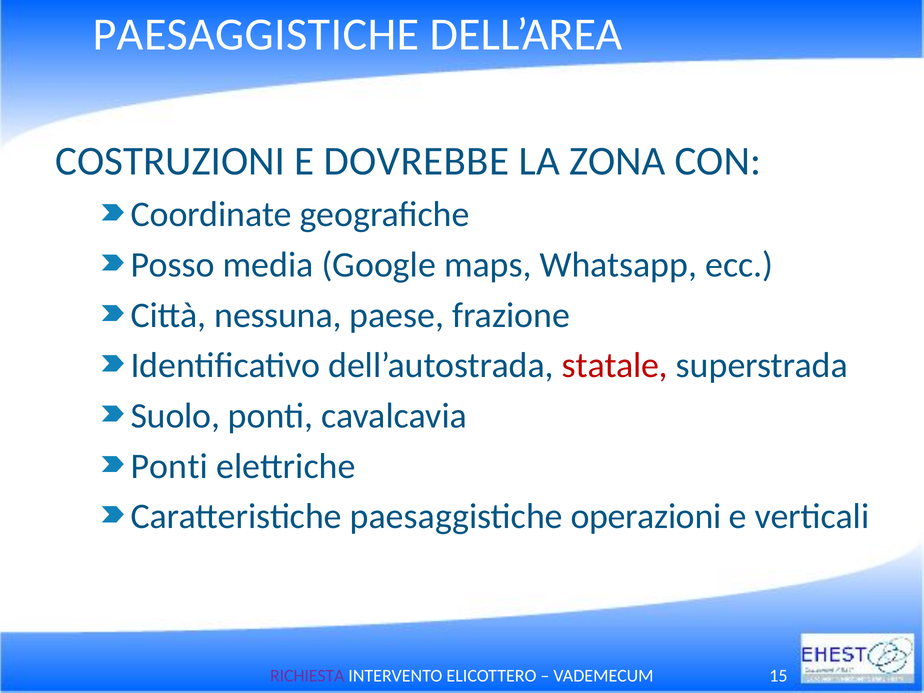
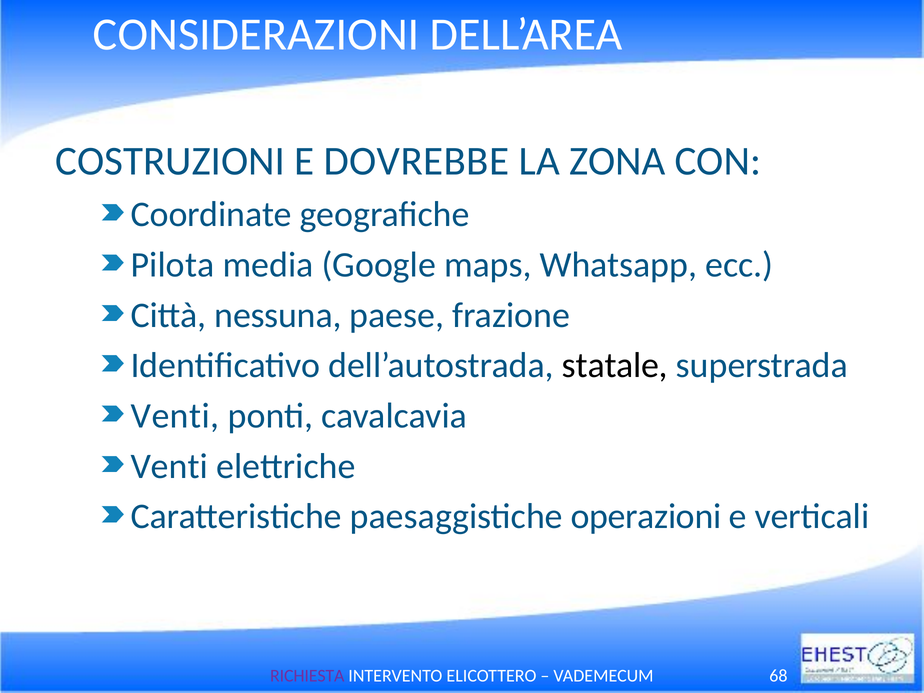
PAESAGGISTICHE: PAESAGGISTICHE -> CONSIDERAZIONI (256, 34)
Posso: Posso -> Pilota (172, 265)
statale colour: red -> black (615, 366)
Suolo: Suolo -> Venti (175, 416)
Ponti: Ponti -> Venti (169, 466)
15: 15 -> 68 (778, 676)
